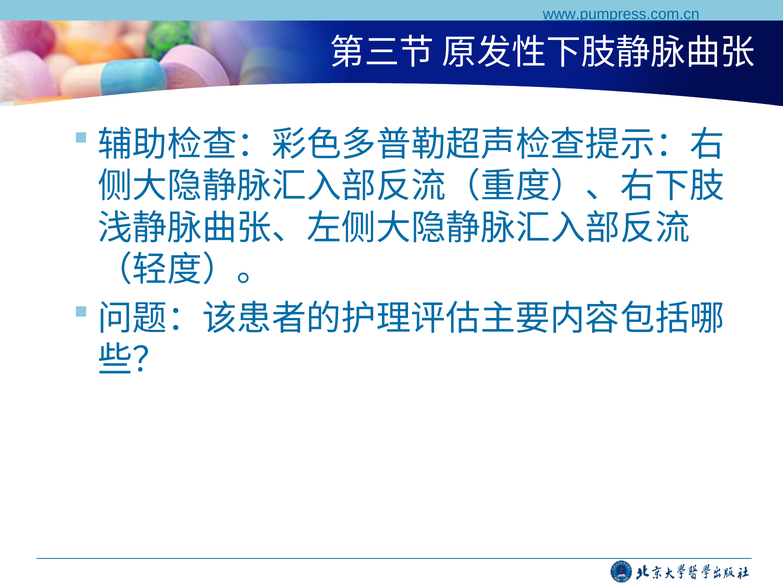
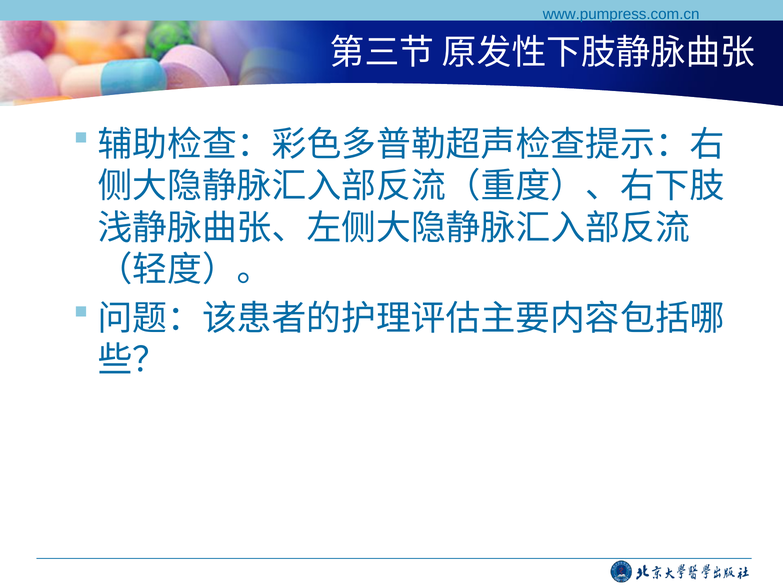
www.pumpress.com.cn underline: present -> none (621, 14)
